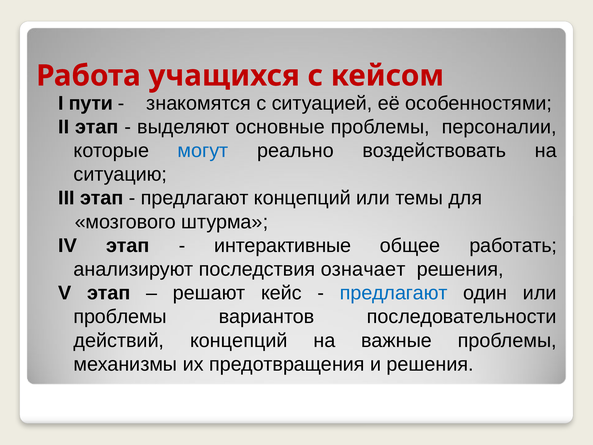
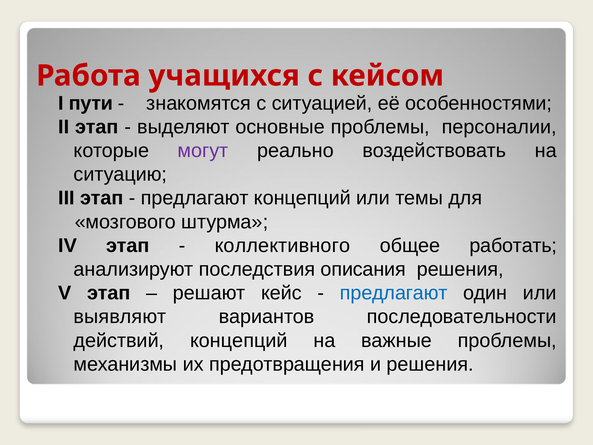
могут colour: blue -> purple (203, 151)
интерактивные: интерактивные -> коллективного (283, 245)
означает: означает -> описания (363, 269)
проблемы: проблемы -> выявляют (120, 317)
